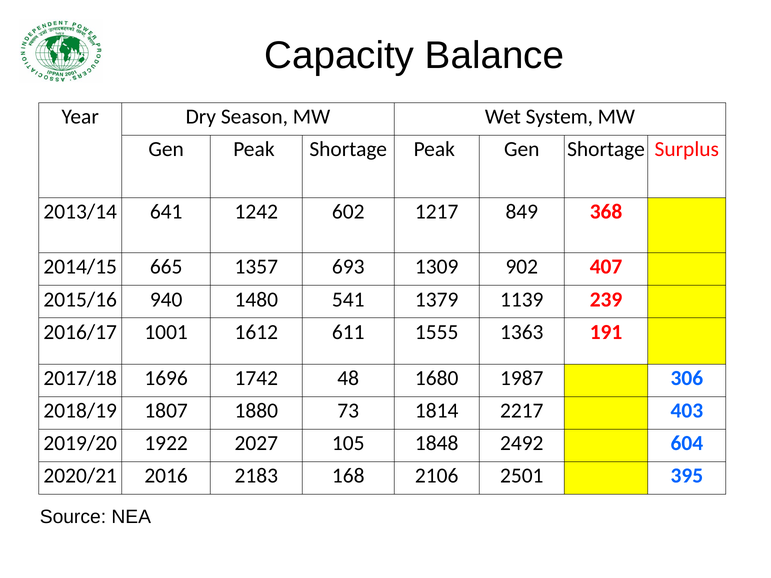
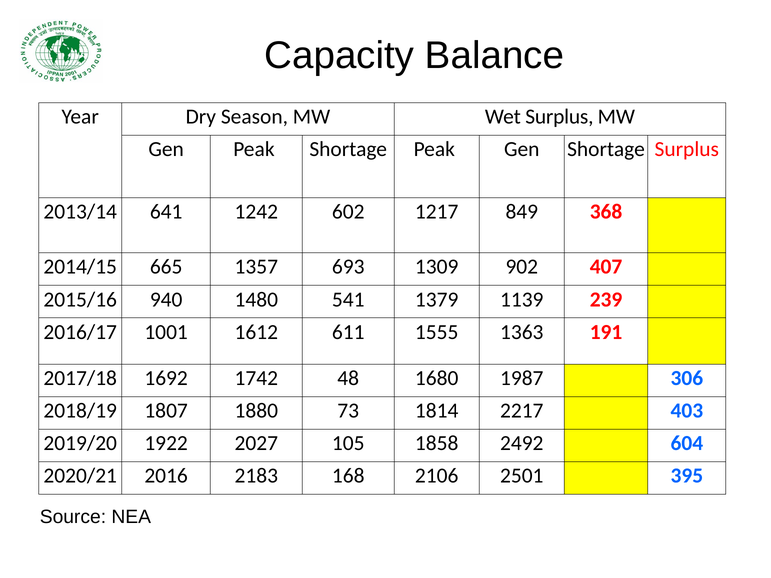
Wet System: System -> Surplus (559, 117)
1696: 1696 -> 1692 (166, 378)
1848: 1848 -> 1858 (437, 444)
